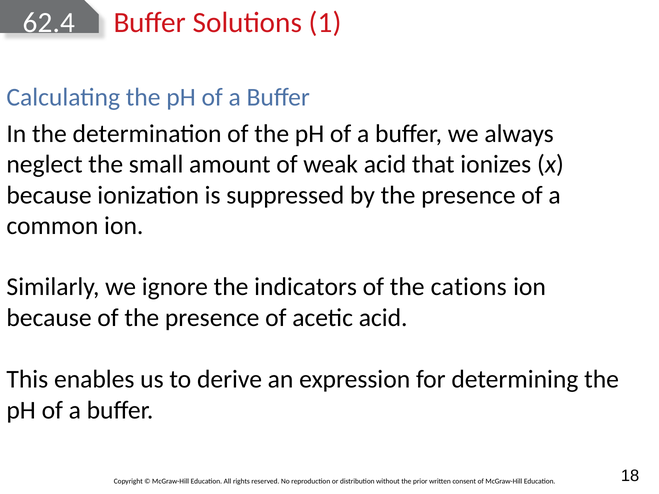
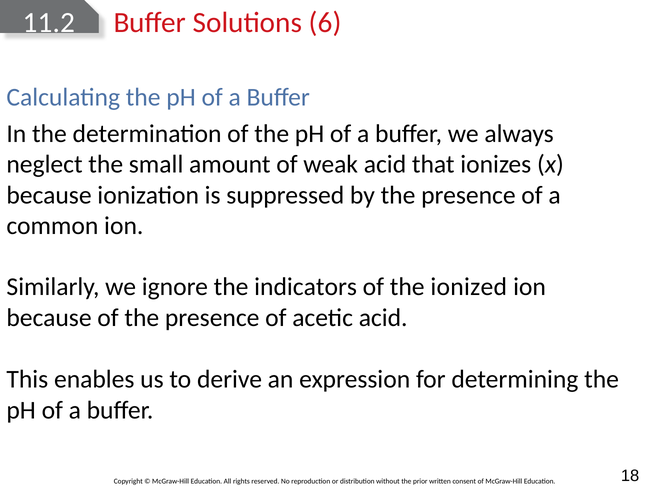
62.4: 62.4 -> 11.2 (49, 23)
1: 1 -> 6 (325, 23)
cations: cations -> ionized (469, 287)
